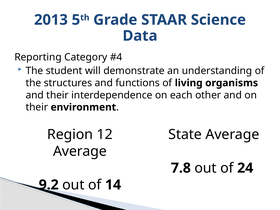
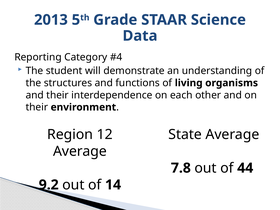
24: 24 -> 44 (245, 168)
